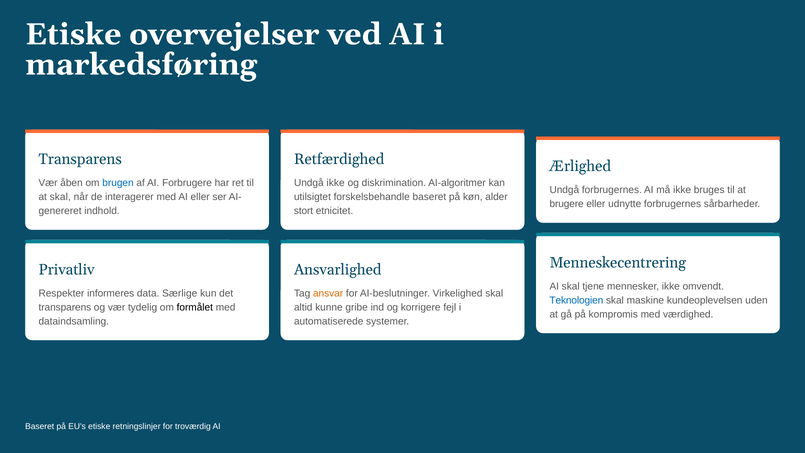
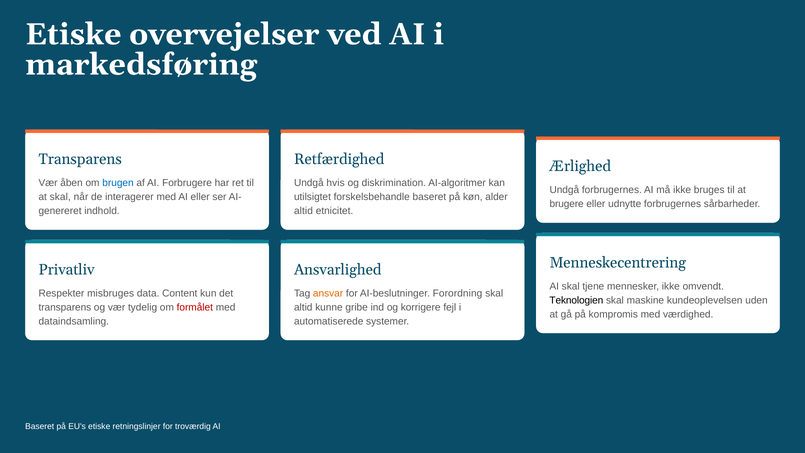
Undgå ikke: ikke -> hvis (336, 183)
stort: stort -> altid (303, 211)
informeres: informeres -> misbruges (111, 293)
Særlige: Særlige -> Content (180, 293)
Virkelighed: Virkelighed -> Forordning (458, 293)
Teknologien colour: blue -> black (576, 300)
formålet colour: black -> red (195, 307)
